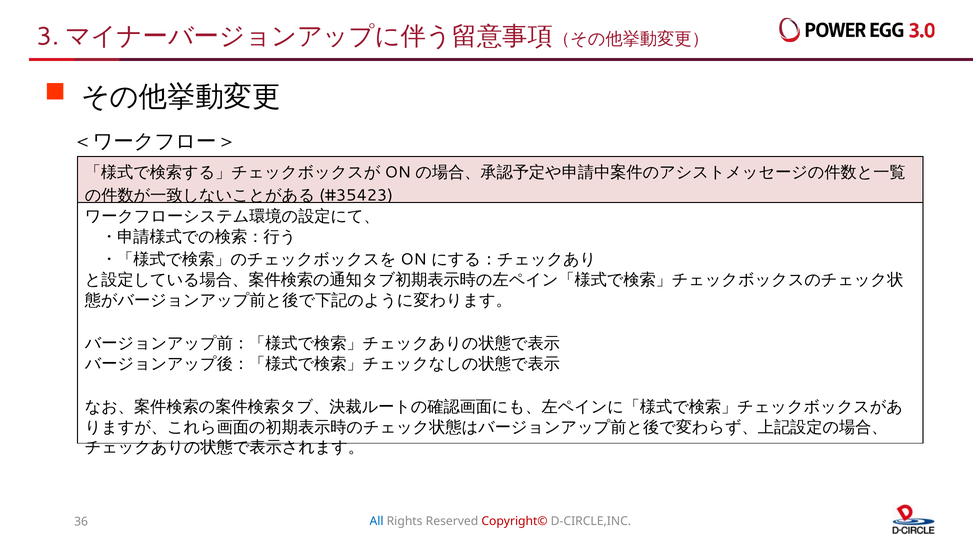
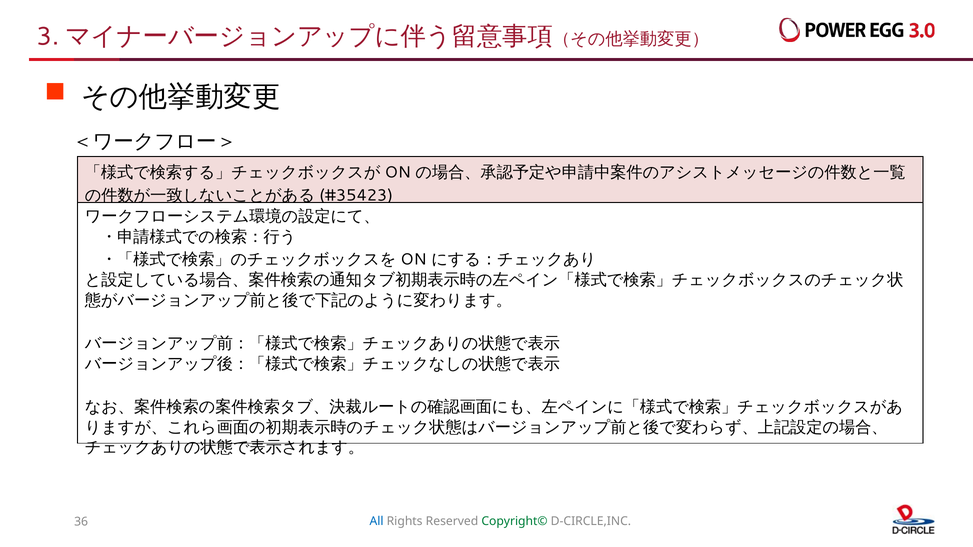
Copyright© colour: red -> green (514, 522)
